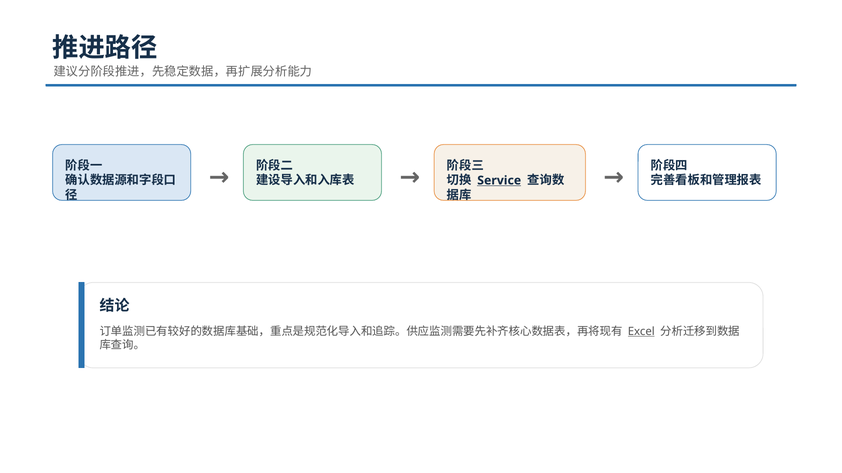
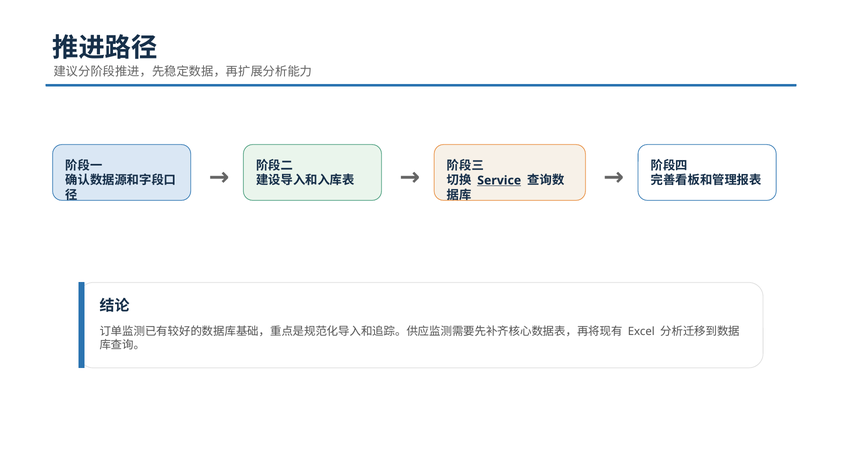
Excel underline: present -> none (641, 332)
